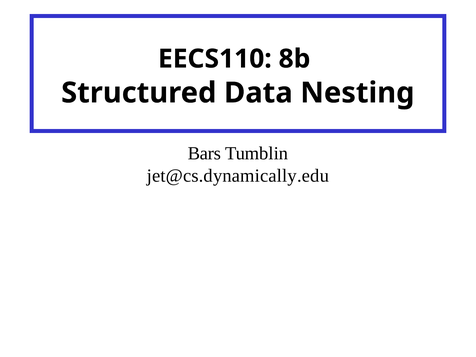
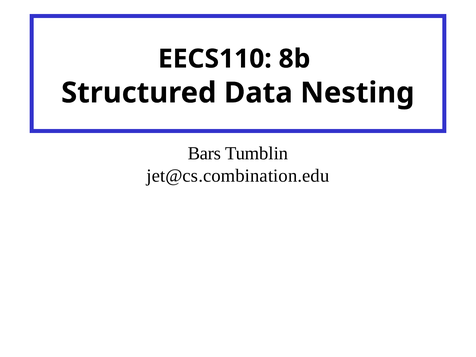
jet@cs.dynamically.edu: jet@cs.dynamically.edu -> jet@cs.combination.edu (238, 176)
